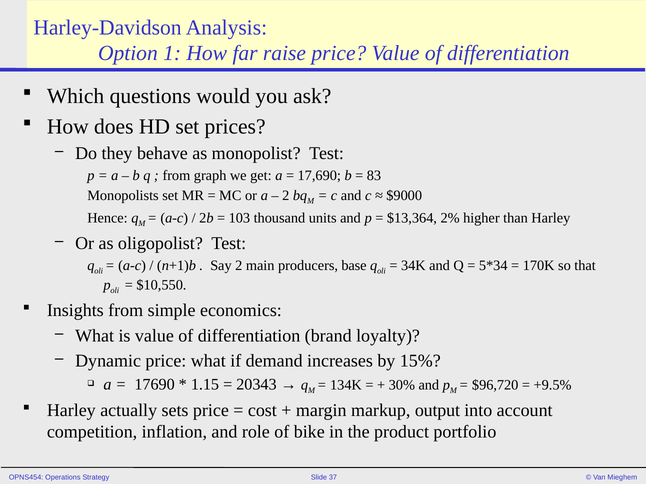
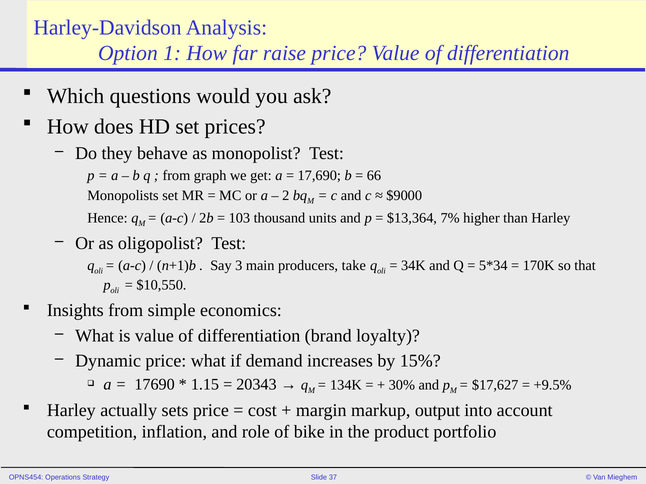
83: 83 -> 66 (374, 176)
2%: 2% -> 7% (450, 218)
Say 2: 2 -> 3 (239, 266)
base: base -> take (354, 266)
$96,720: $96,720 -> $17,627 (495, 385)
